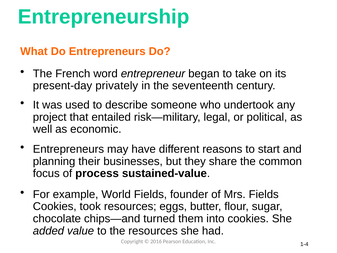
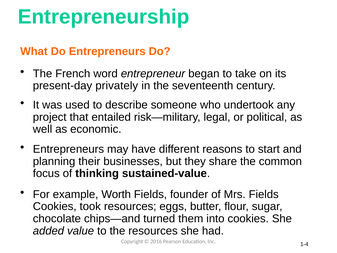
process: process -> thinking (97, 173)
World: World -> Worth (116, 194)
